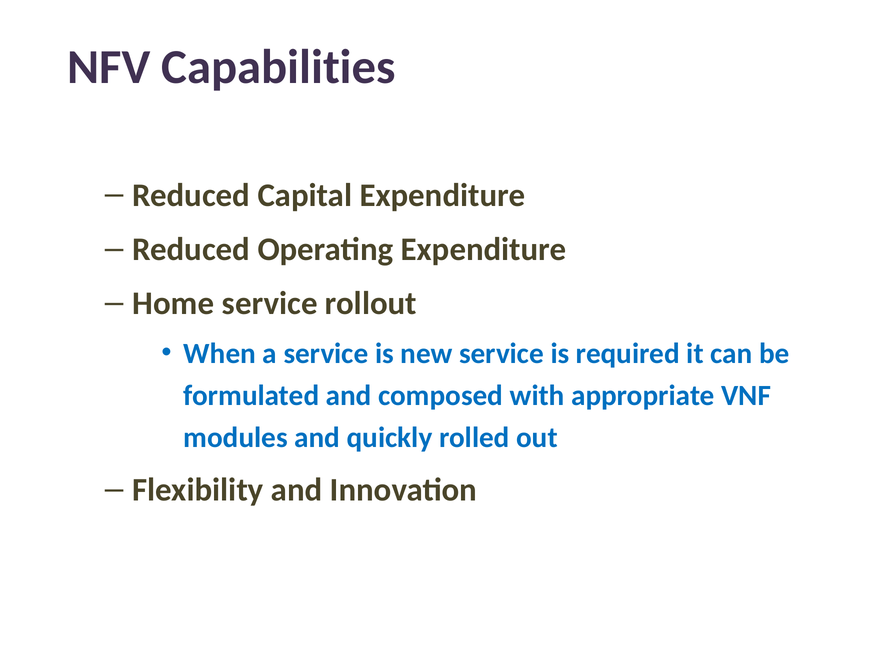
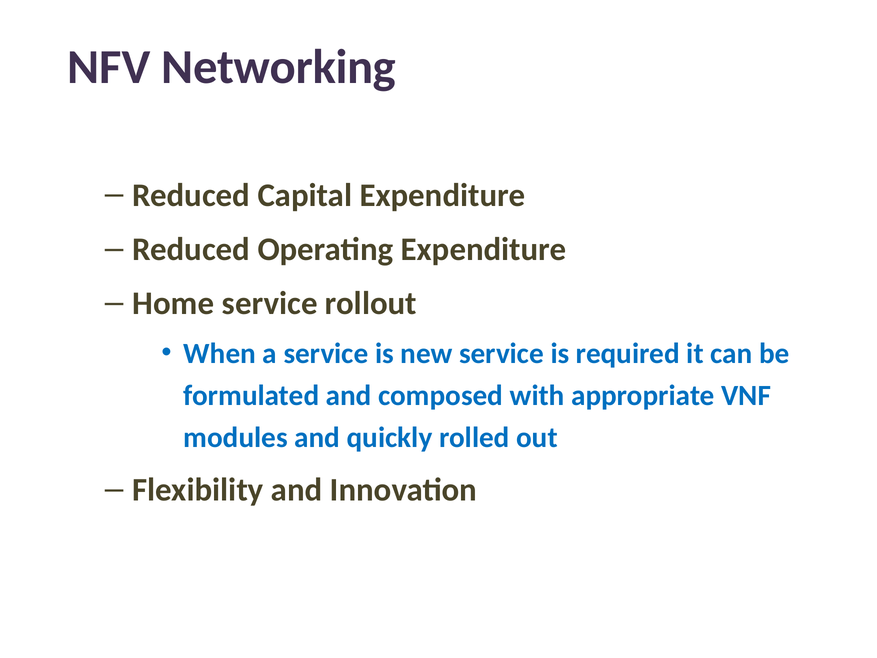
Capabilities: Capabilities -> Networking (279, 67)
